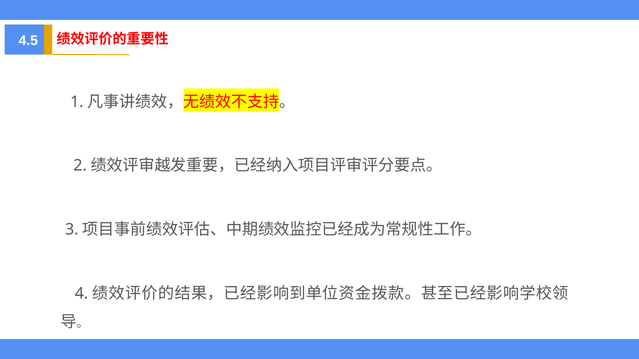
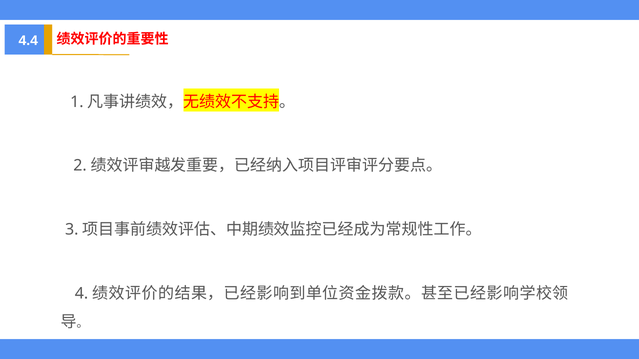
4.5: 4.5 -> 4.4 (28, 41)
